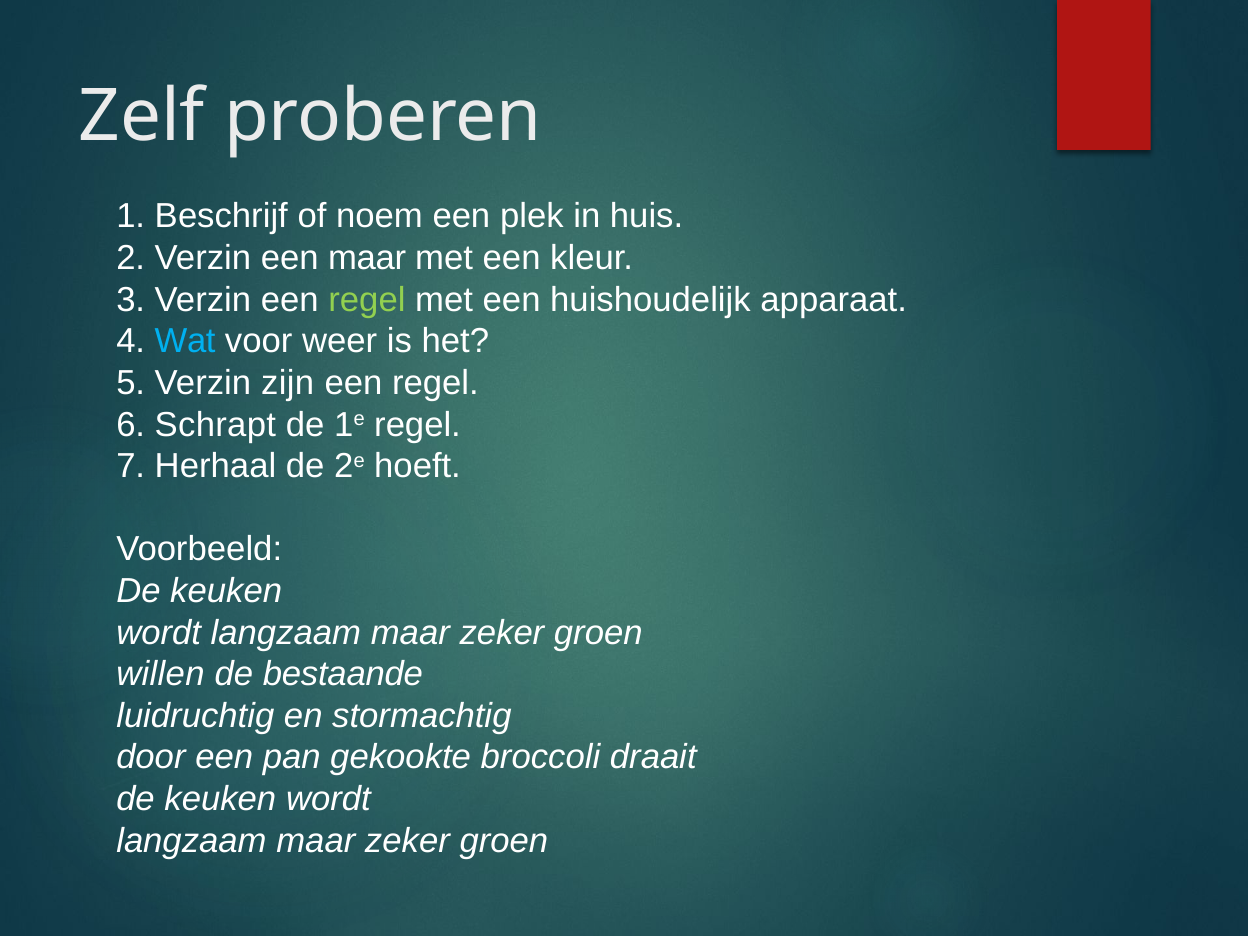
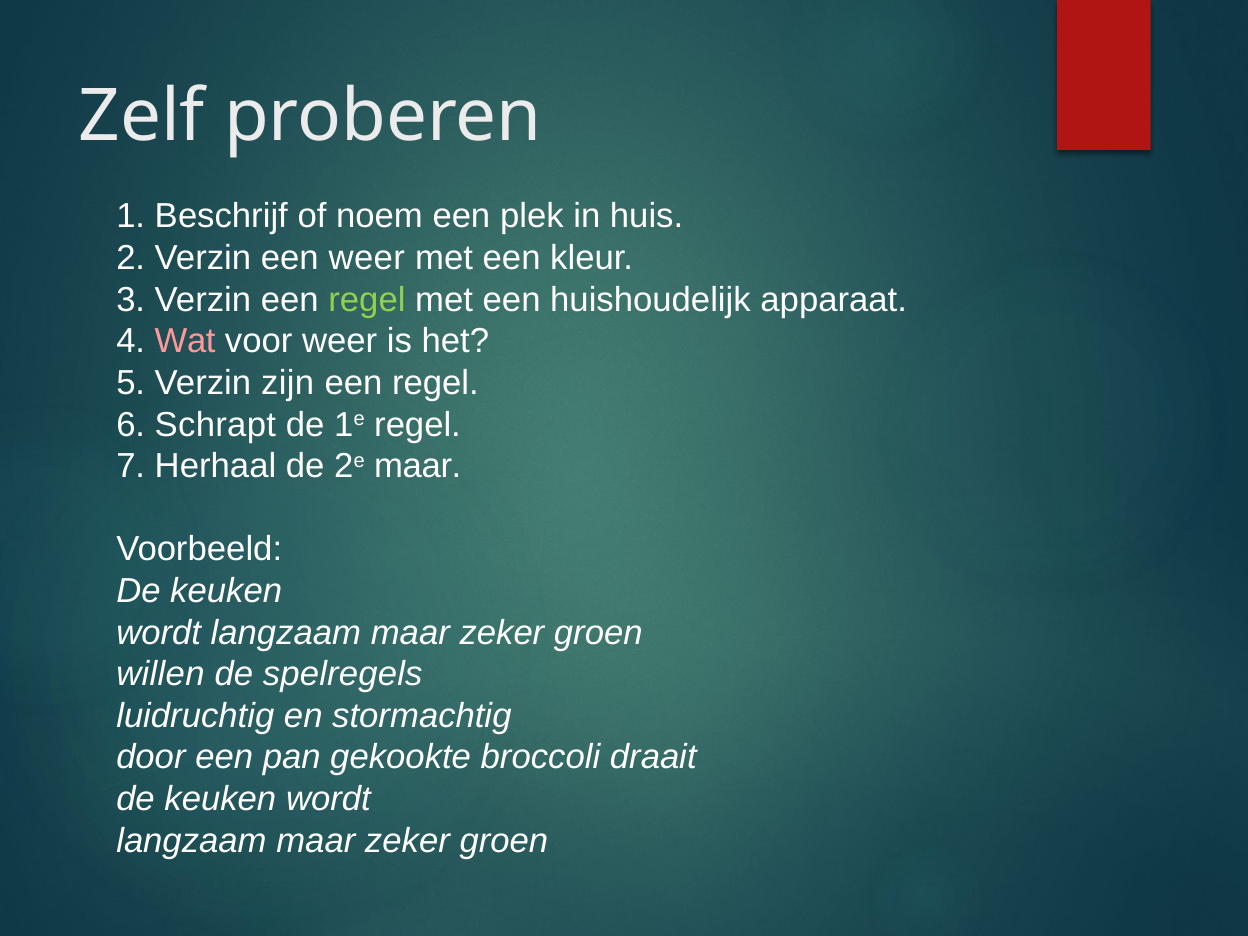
een maar: maar -> weer (367, 258)
Wat colour: light blue -> pink (185, 341)
2e hoeft: hoeft -> maar (418, 466)
bestaande: bestaande -> spelregels (343, 674)
